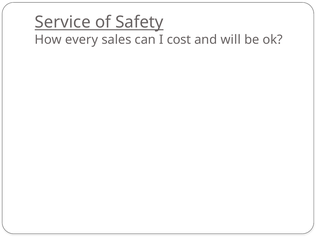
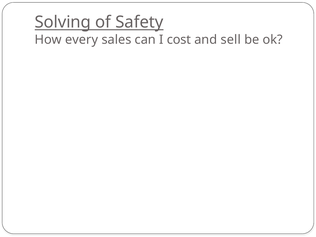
Service: Service -> Solving (63, 22)
will: will -> sell (231, 40)
